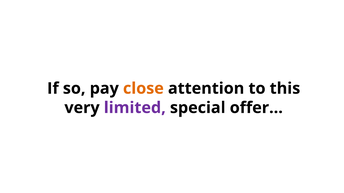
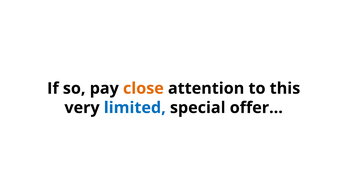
limited colour: purple -> blue (135, 108)
